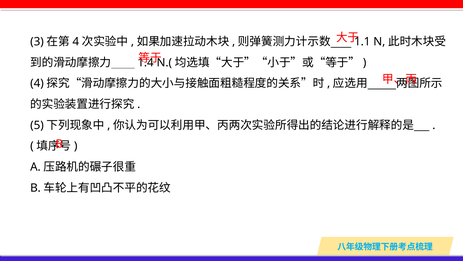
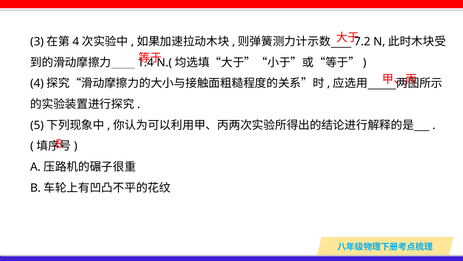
1.1: 1.1 -> 7.2 (362, 42)
